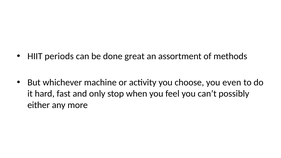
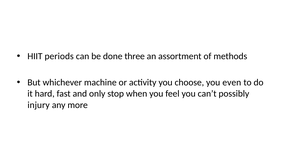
great: great -> three (135, 56)
either: either -> injury (39, 105)
